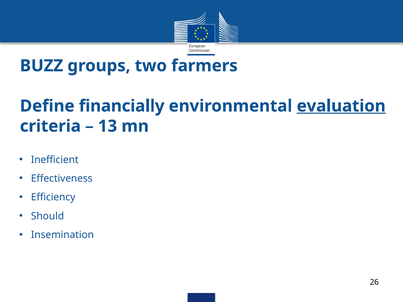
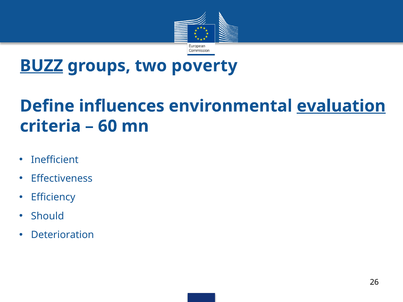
BUZZ underline: none -> present (41, 66)
farmers: farmers -> poverty (204, 66)
financially: financially -> influences (122, 106)
13: 13 -> 60 (108, 126)
Insemination: Insemination -> Deterioration (63, 235)
